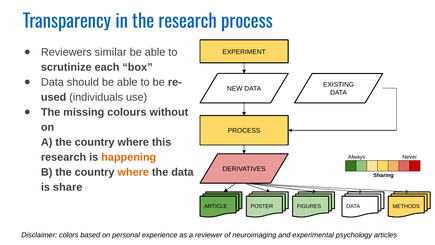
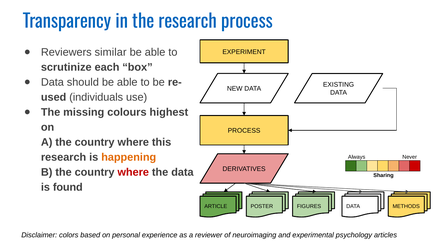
without: without -> highest (169, 112)
where colour: orange -> red (133, 172)
share: share -> found (68, 187)
